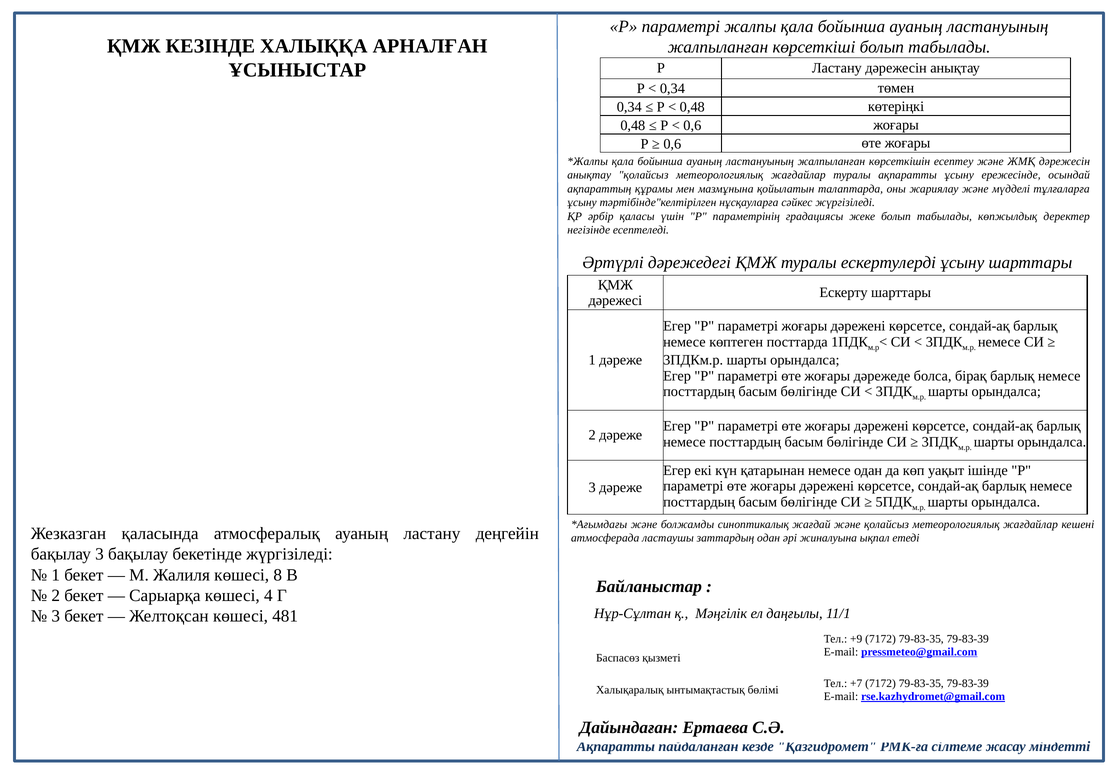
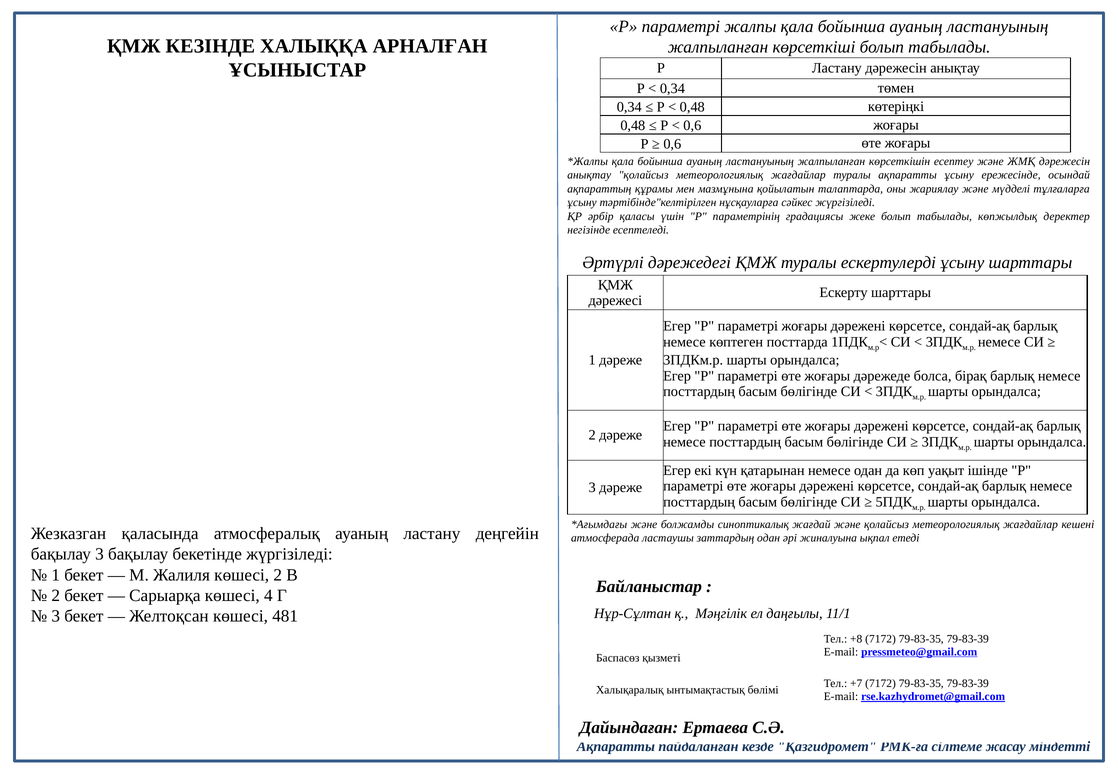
көшесі 8: 8 -> 2 (278, 575)
+9: +9 -> +8 (856, 639)
